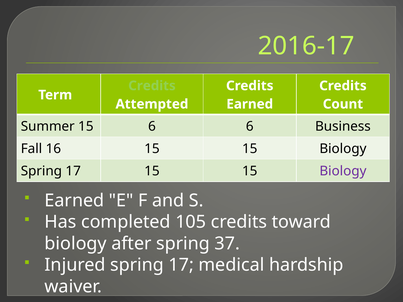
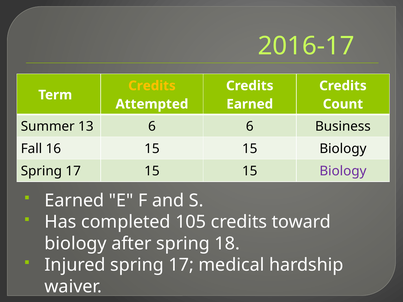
Credits colour: light green -> yellow (152, 86)
Summer 15: 15 -> 13 (86, 127)
37: 37 -> 18 (227, 244)
